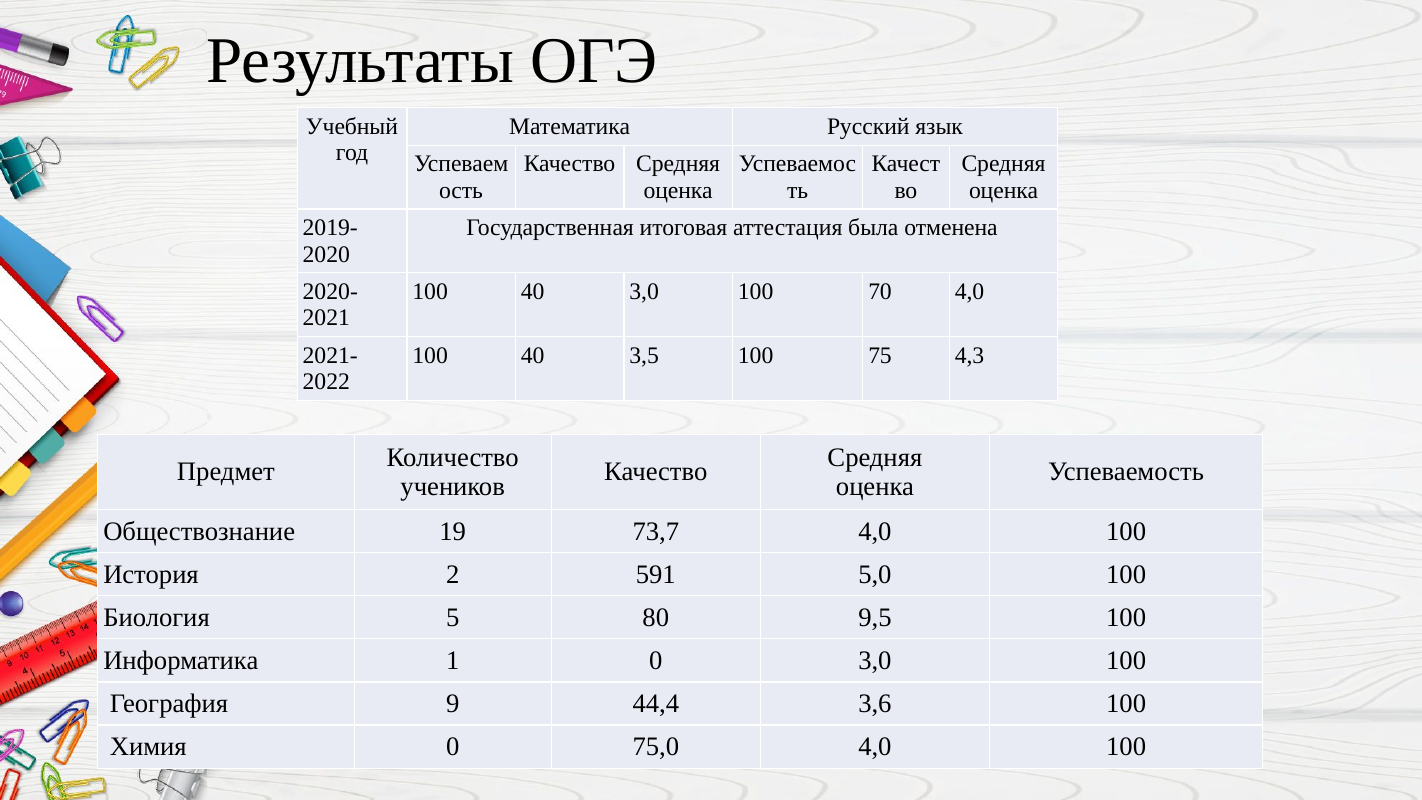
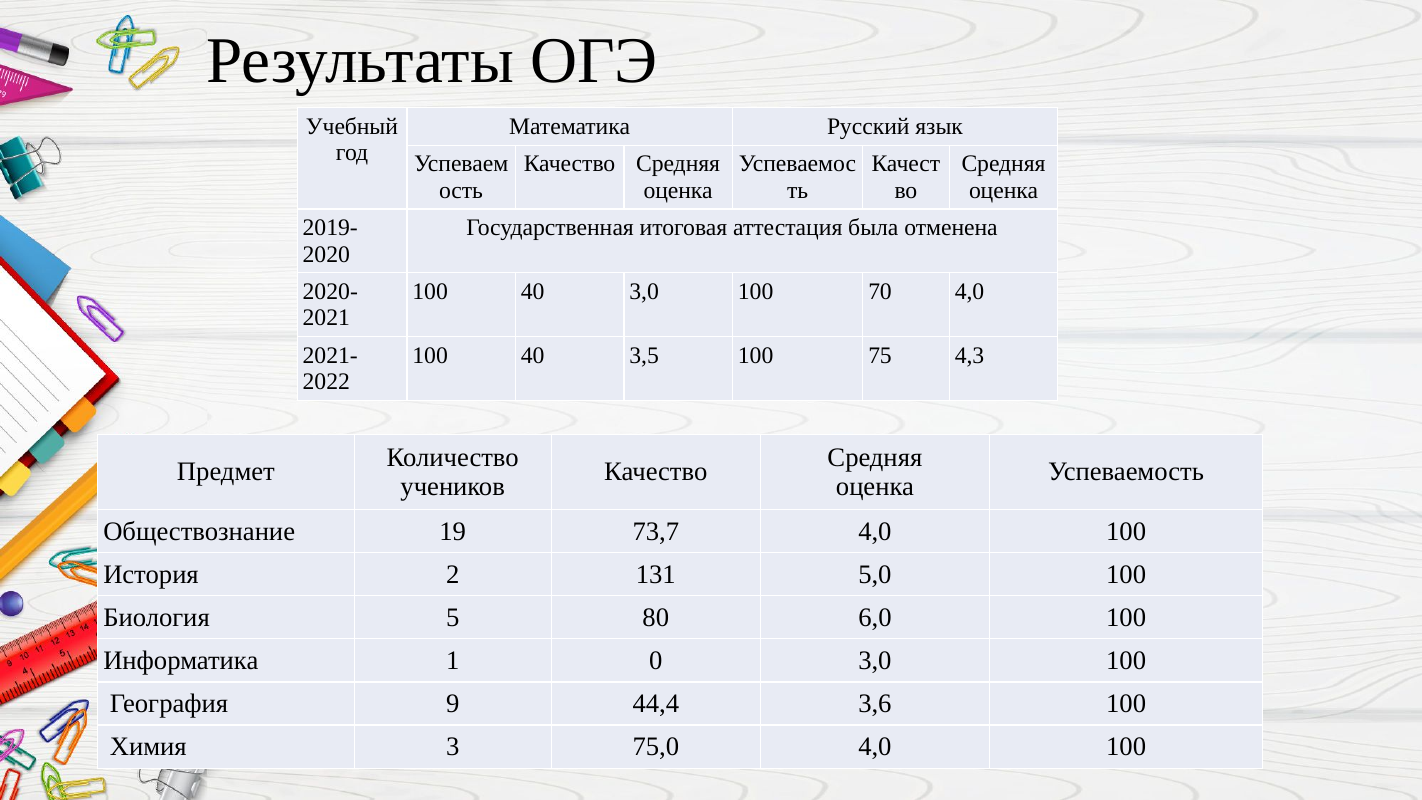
591: 591 -> 131 (656, 574)
9,5: 9,5 -> 6,0 (875, 617)
Химия 0: 0 -> 3 (453, 747)
